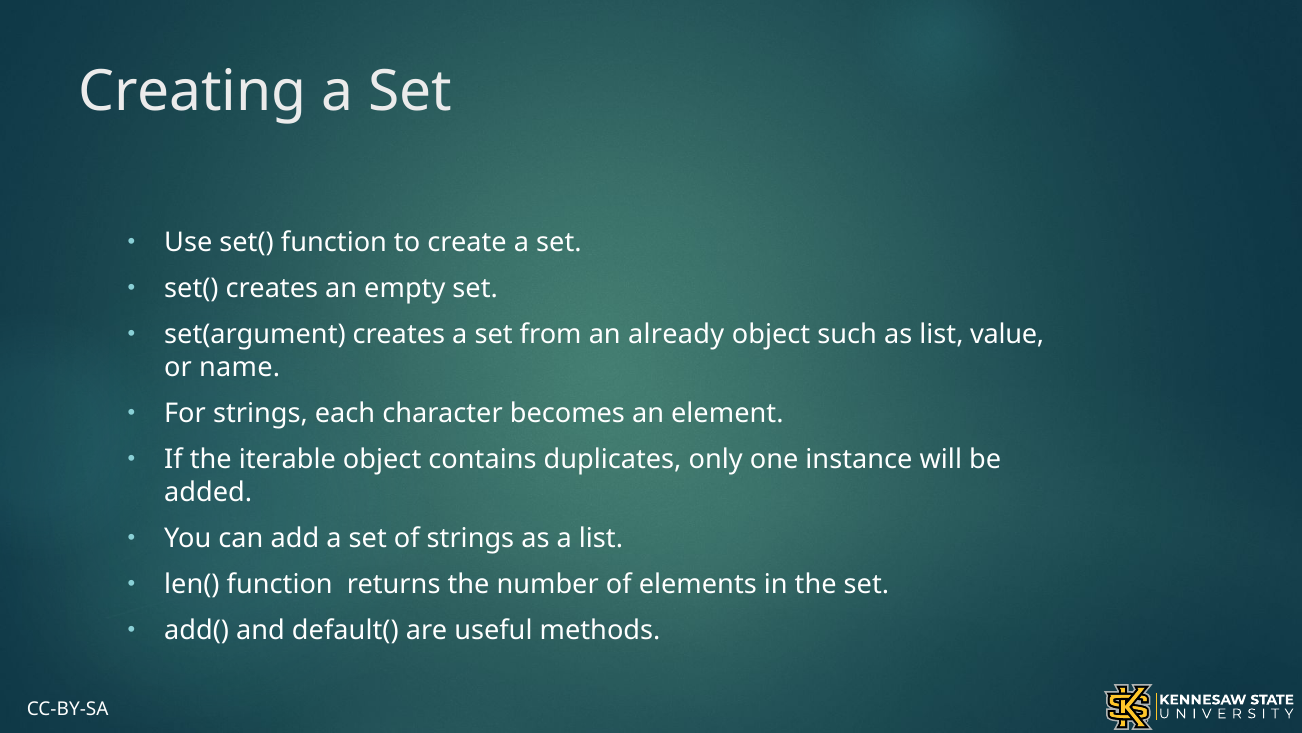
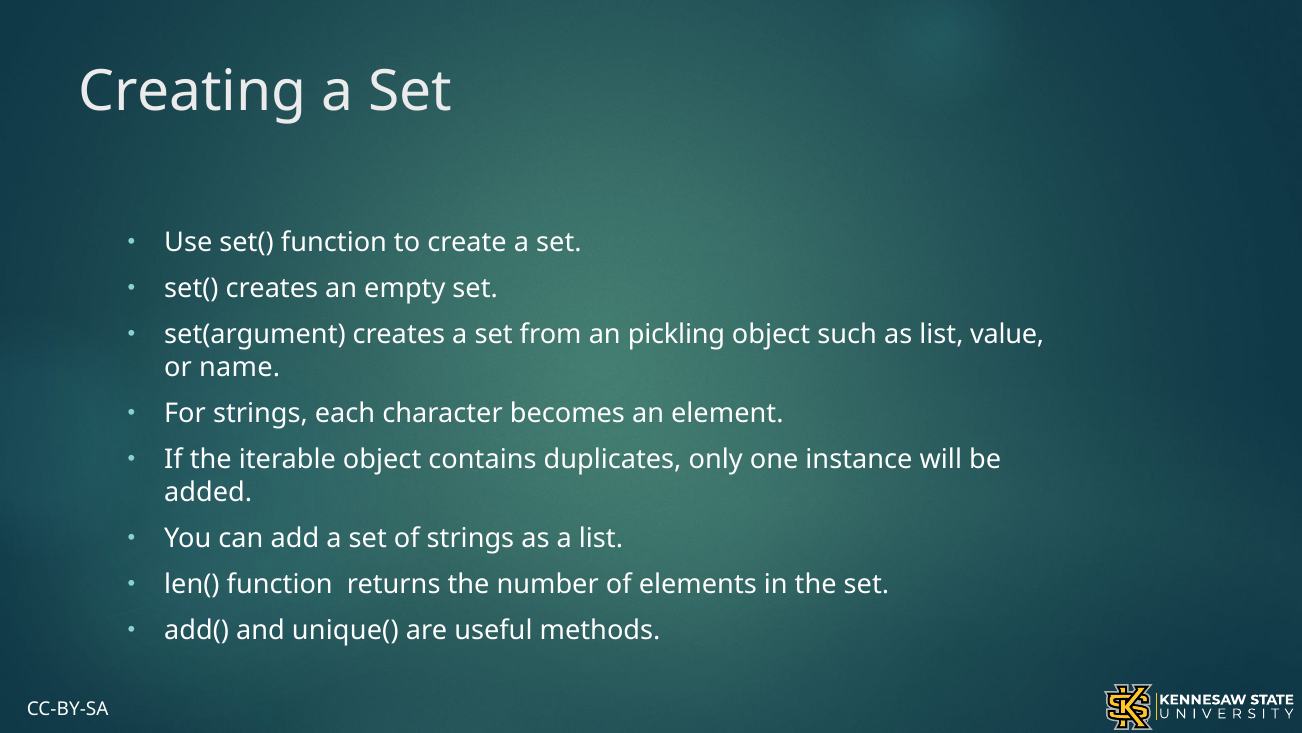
already: already -> pickling (676, 335)
default(: default( -> unique( (345, 630)
